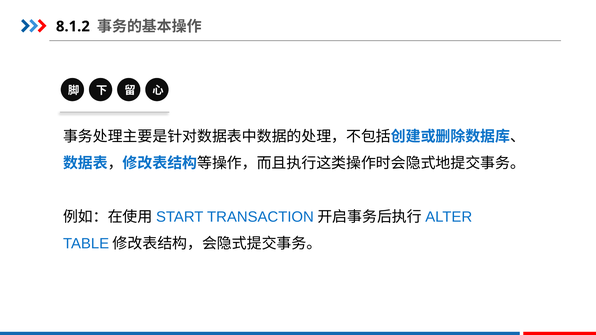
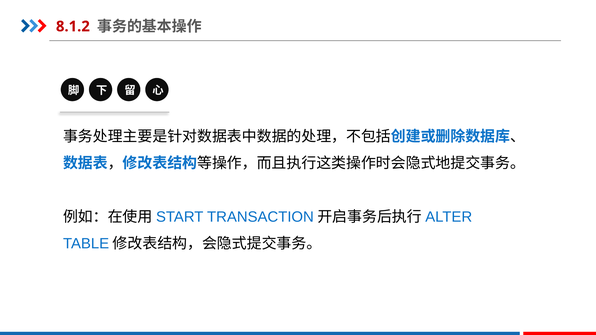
8.1.2 colour: black -> red (73, 26)
